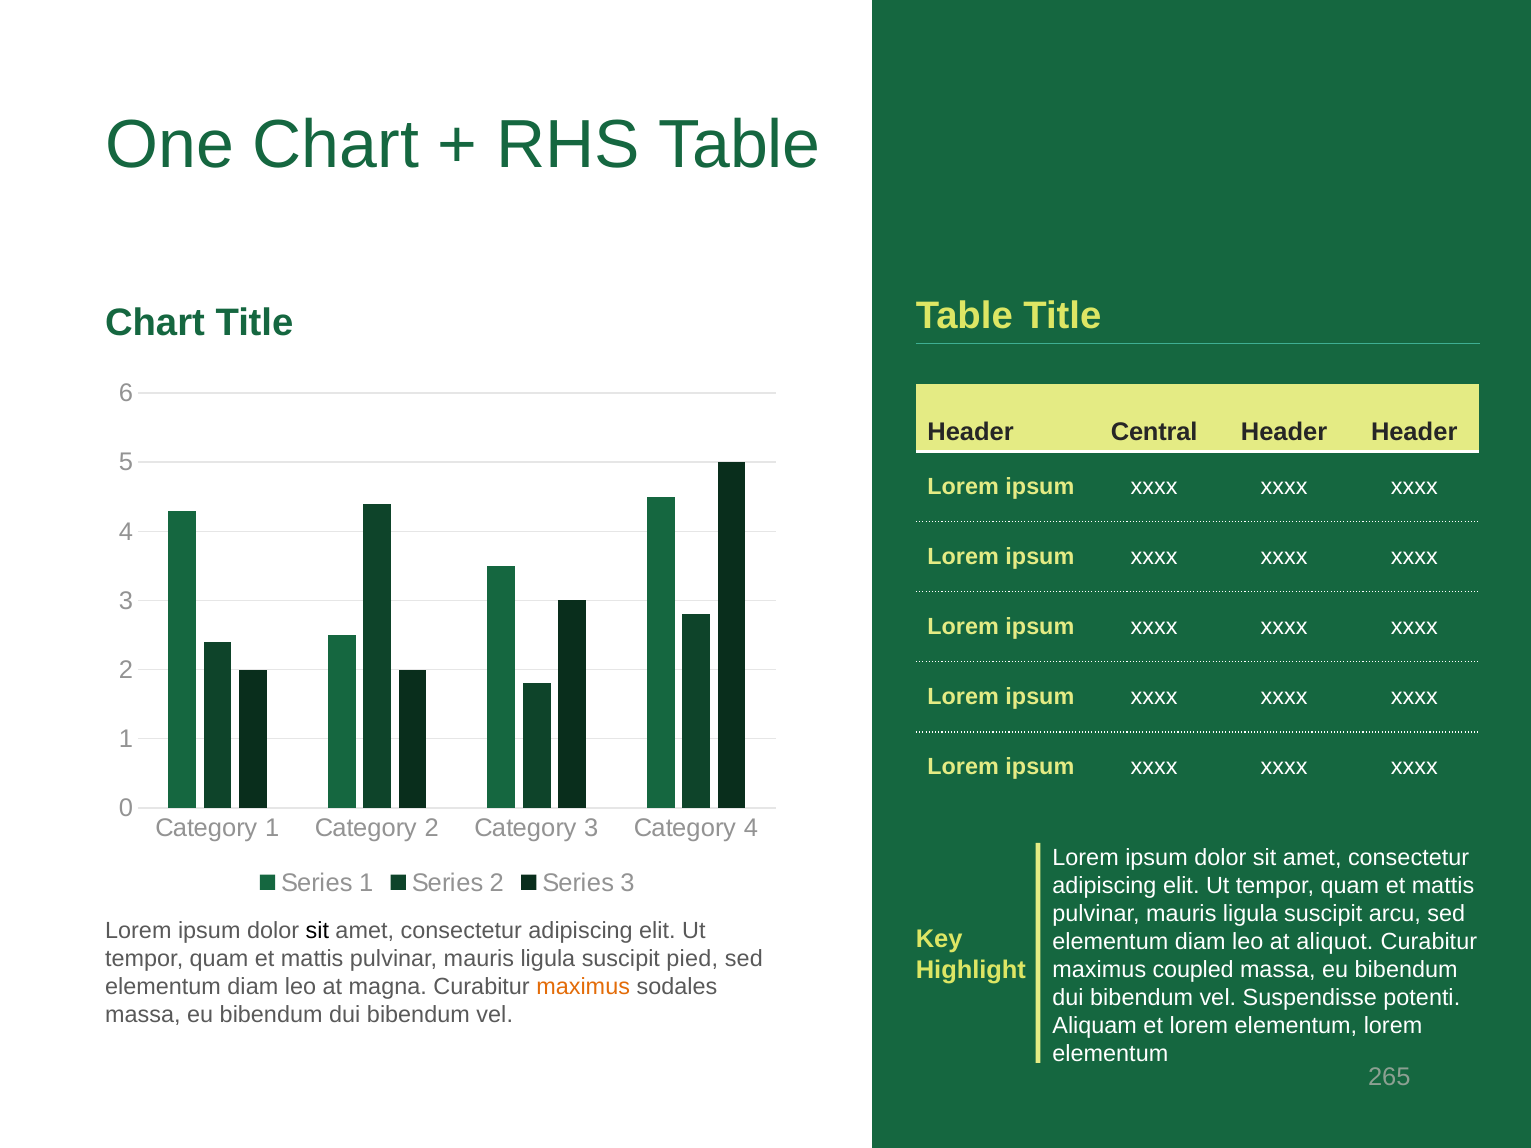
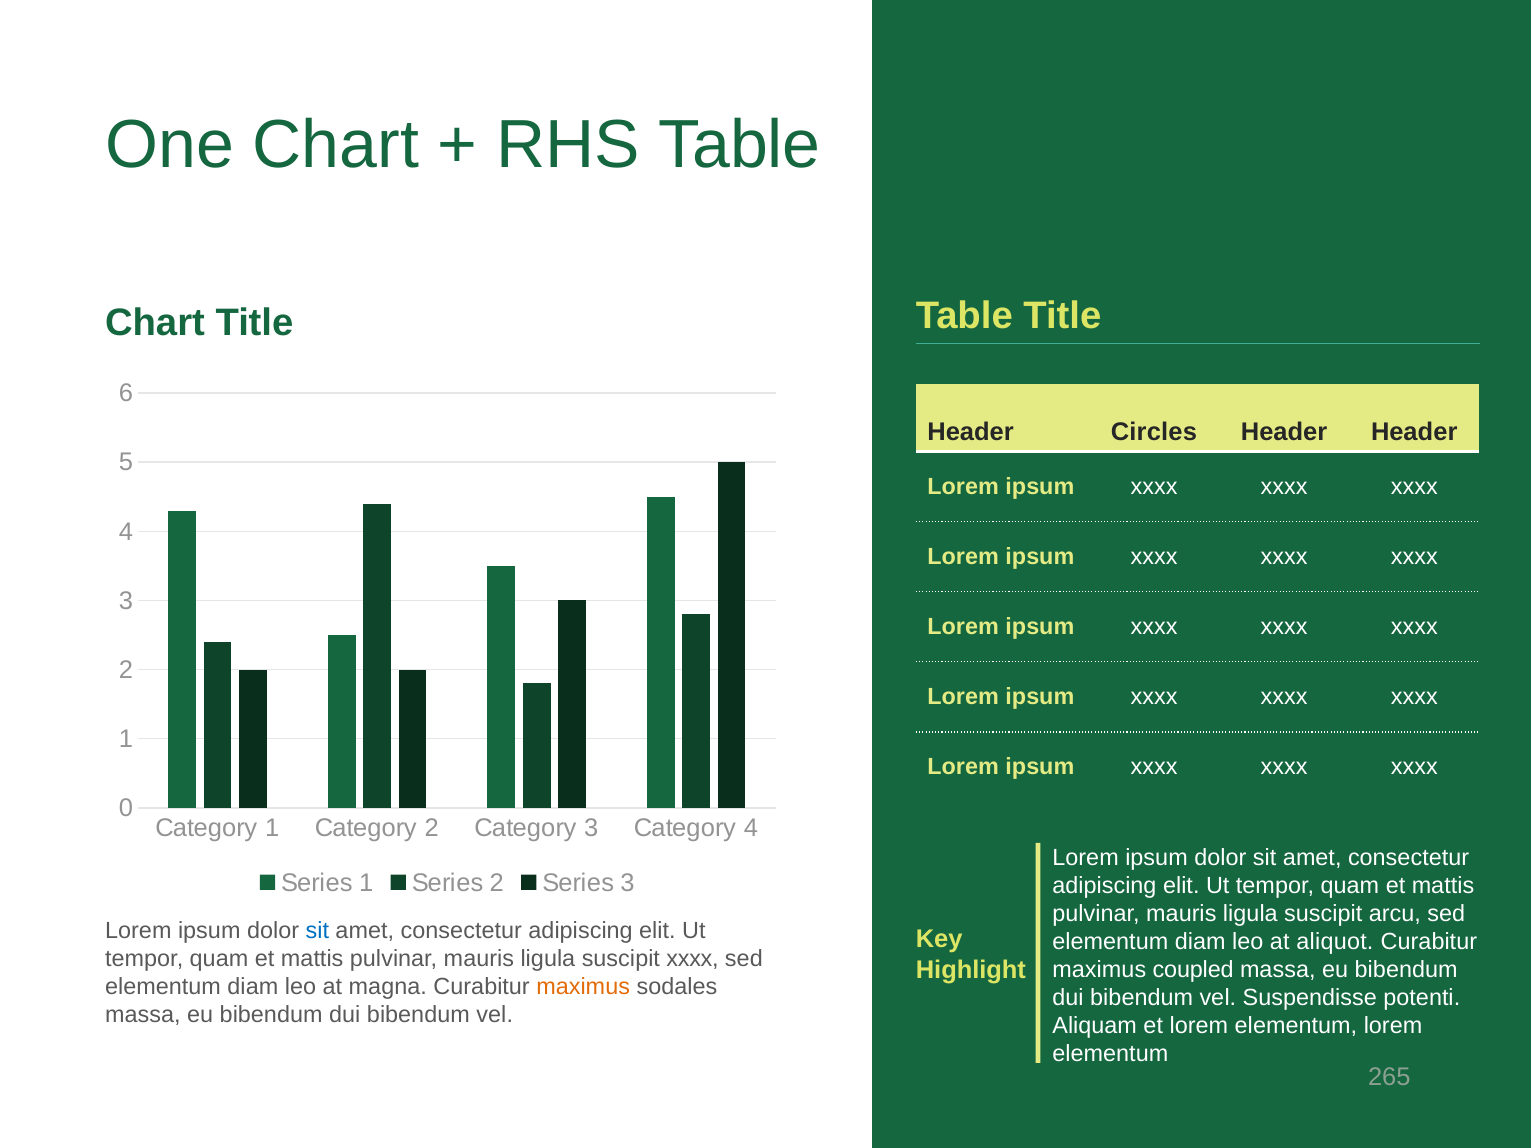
Central: Central -> Circles (1154, 432)
sit colour: black -> blue (317, 931)
suscipit pied: pied -> xxxx (693, 959)
